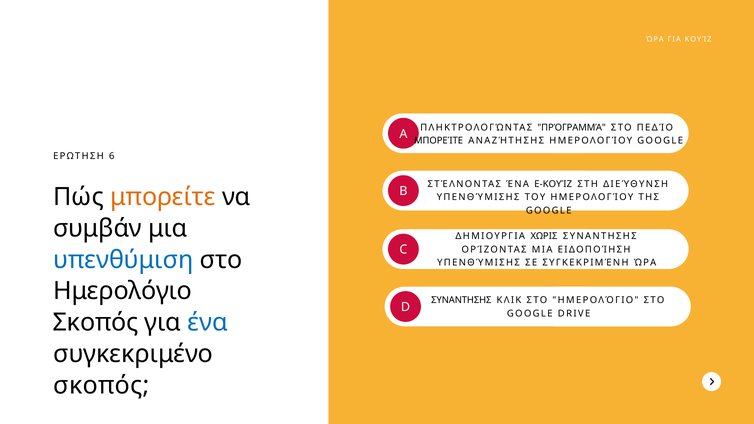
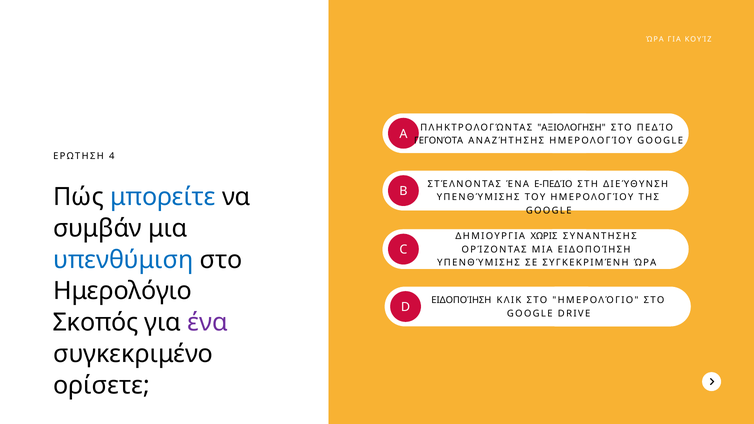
ΠΡΌΓΡΑΜΜΆ: ΠΡΌΓΡΑΜΜΆ -> ΑΞΙΟΛΟΓΗΣΗ (572, 128)
ΜΠΟΡΕΊΤΕ: ΜΠΟΡΕΊΤΕ -> ΓΕΓΟΝΌΤΑ (439, 141)
6: 6 -> 4 (112, 156)
E-ΚΟΥΊΖ: E-ΚΟΥΊΖ -> E-ΠΕΔΊΟ (553, 184)
μπορείτε colour: orange -> blue (163, 197)
ΣΥΝΑΝΤΗΣΗΣ: ΣΥΝΑΝΤΗΣΗΣ -> ΕΙΔΟΠΟΊΗΣΗ (461, 300)
ένα colour: blue -> purple (208, 323)
σκοπός: σκοπός -> ορίσετε (102, 386)
